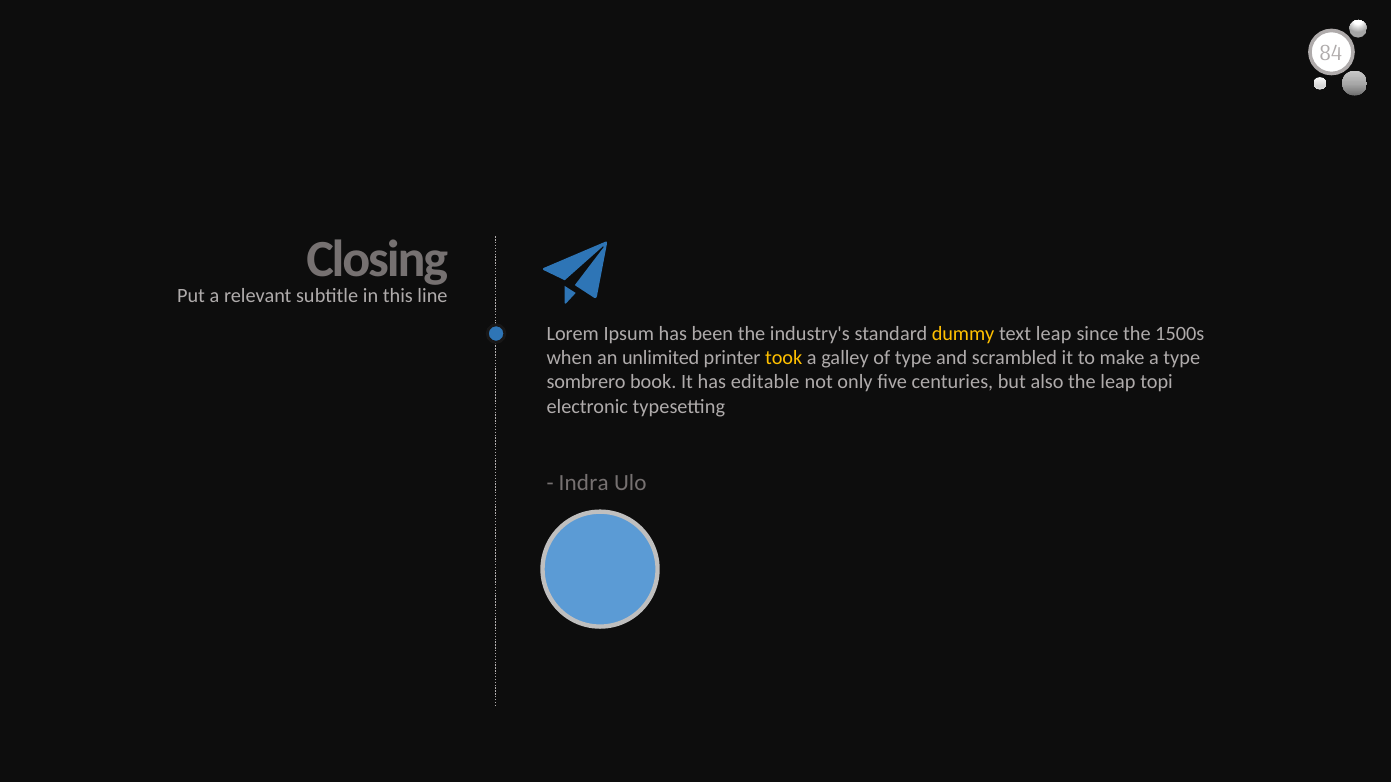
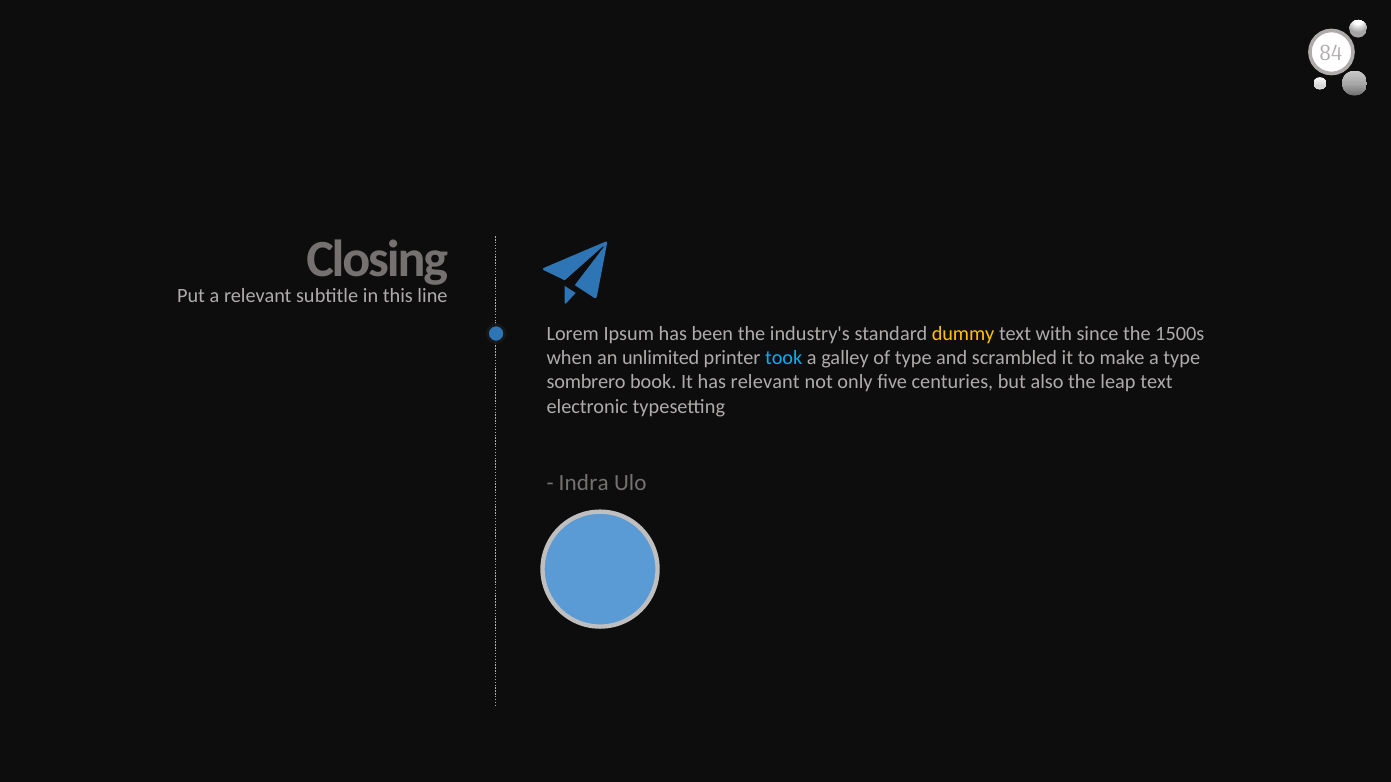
text leap: leap -> with (1054, 334)
took colour: yellow -> light blue (784, 358)
has editable: editable -> relevant (765, 382)
leap topi: topi -> text (1156, 382)
